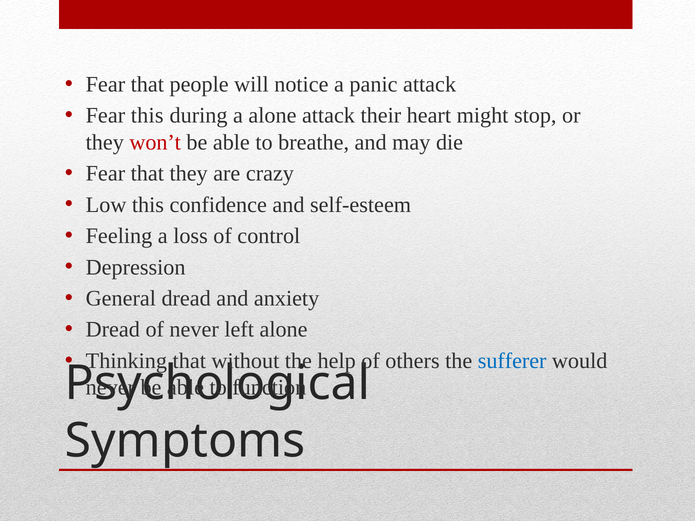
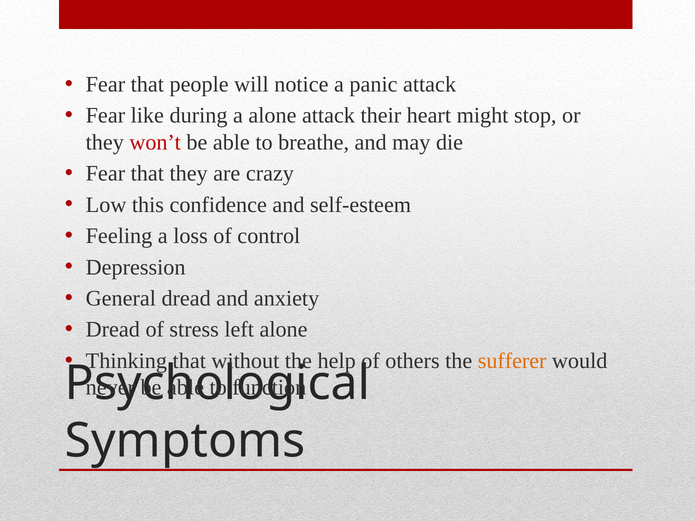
Fear this: this -> like (147, 116)
of never: never -> stress (194, 330)
sufferer colour: blue -> orange (512, 361)
